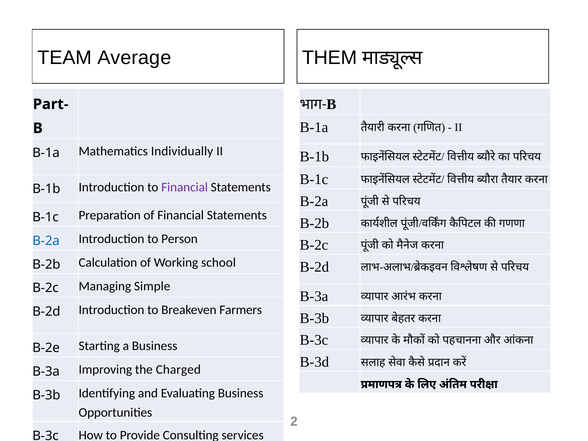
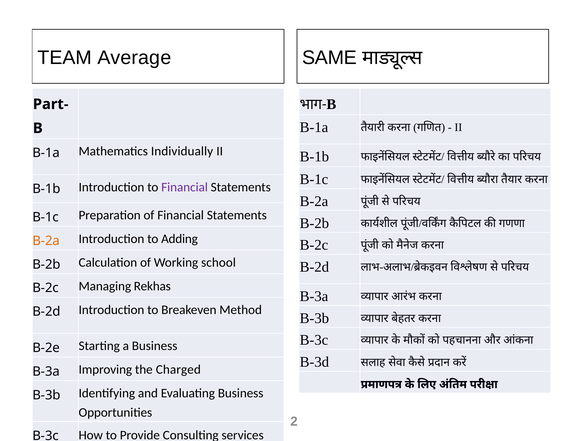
THEM: THEM -> SAME (330, 58)
B-2a colour: blue -> orange (46, 241)
Person: Person -> Adding (180, 239)
Simple: Simple -> Rekhas (152, 286)
Farmers: Farmers -> Method (241, 310)
